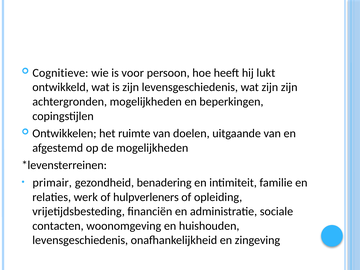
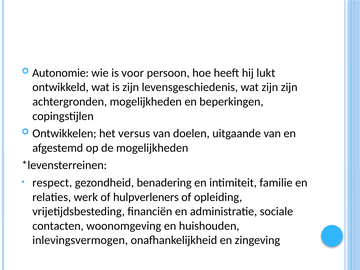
Cognitieve: Cognitieve -> Autonomie (61, 73)
ruimte: ruimte -> versus (134, 133)
primair: primair -> respect (52, 183)
levensgeschiedenis: levensgeschiedenis -> inlevingsvermogen (80, 240)
